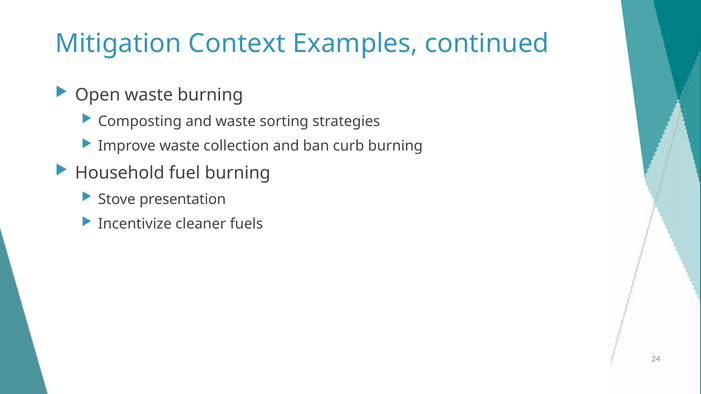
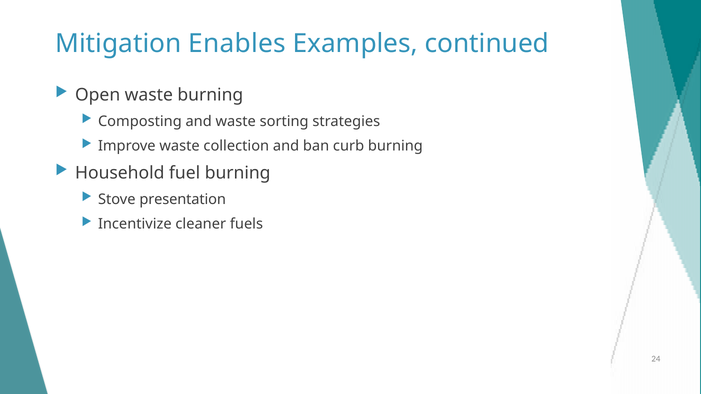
Context: Context -> Enables (237, 43)
